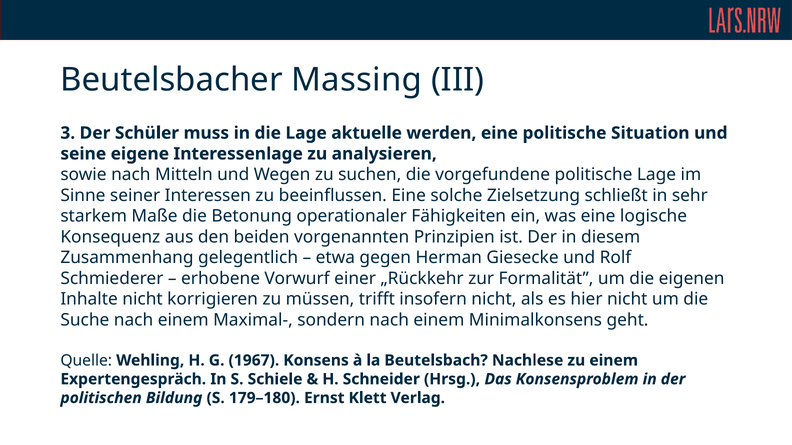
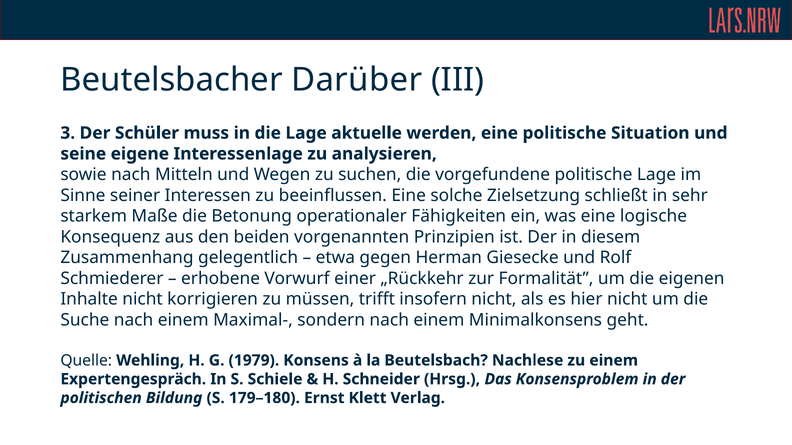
Massing: Massing -> Darüber (357, 80)
1967: 1967 -> 1979 (254, 361)
